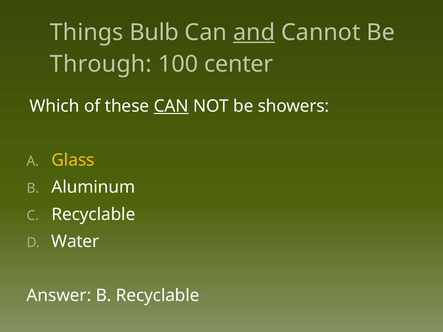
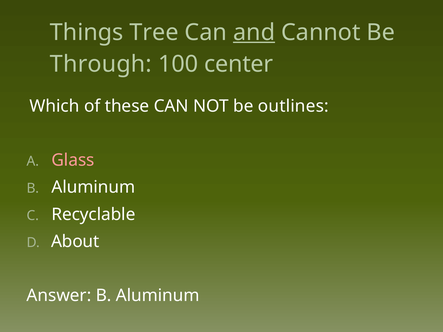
Bulb: Bulb -> Tree (154, 32)
CAN underline: present -> none (171, 106)
showers: showers -> outlines (293, 106)
Glass colour: yellow -> pink (73, 160)
Water: Water -> About (75, 242)
Answer B Recyclable: Recyclable -> Aluminum (158, 296)
